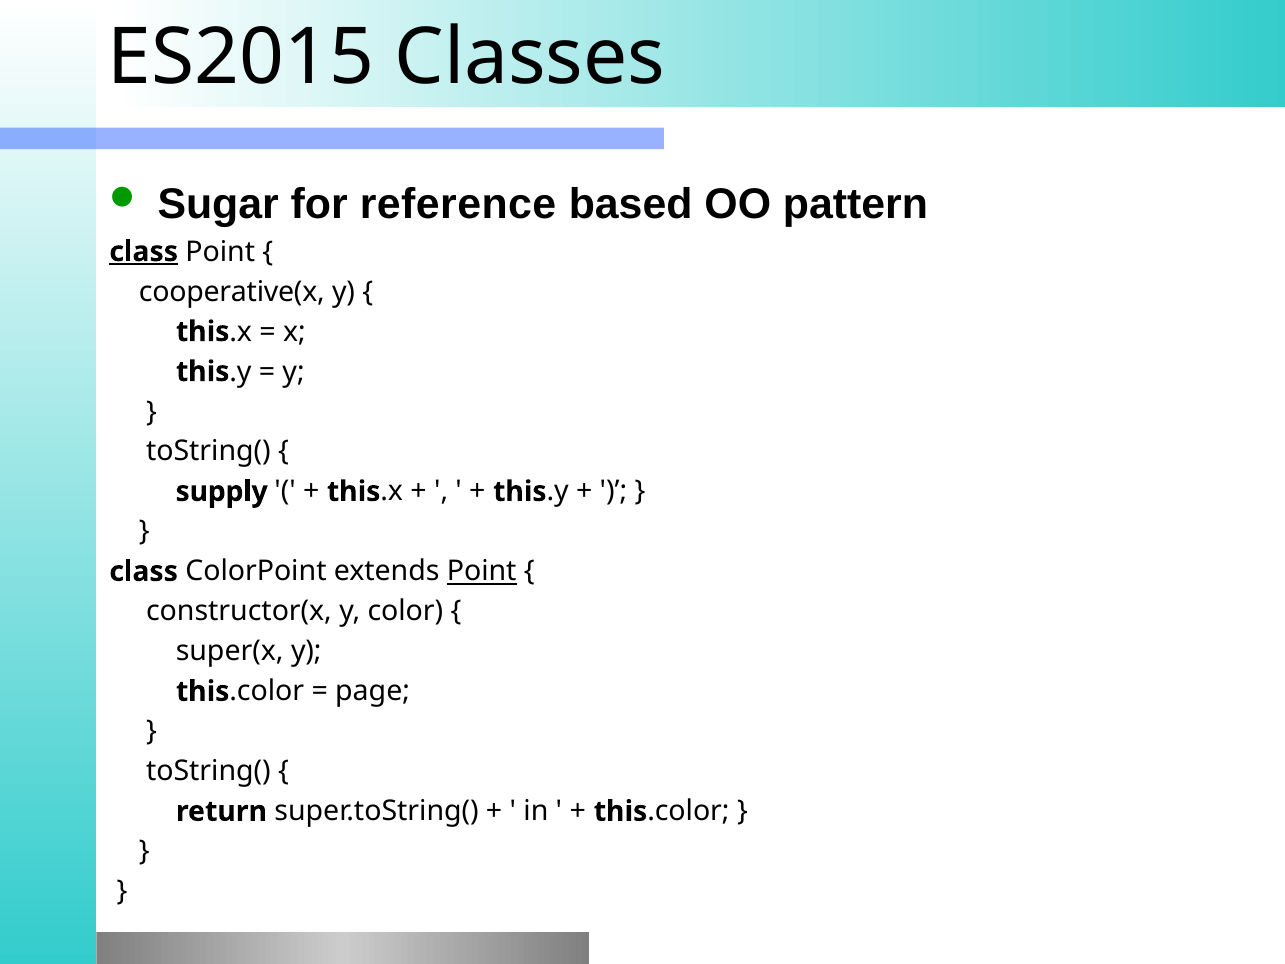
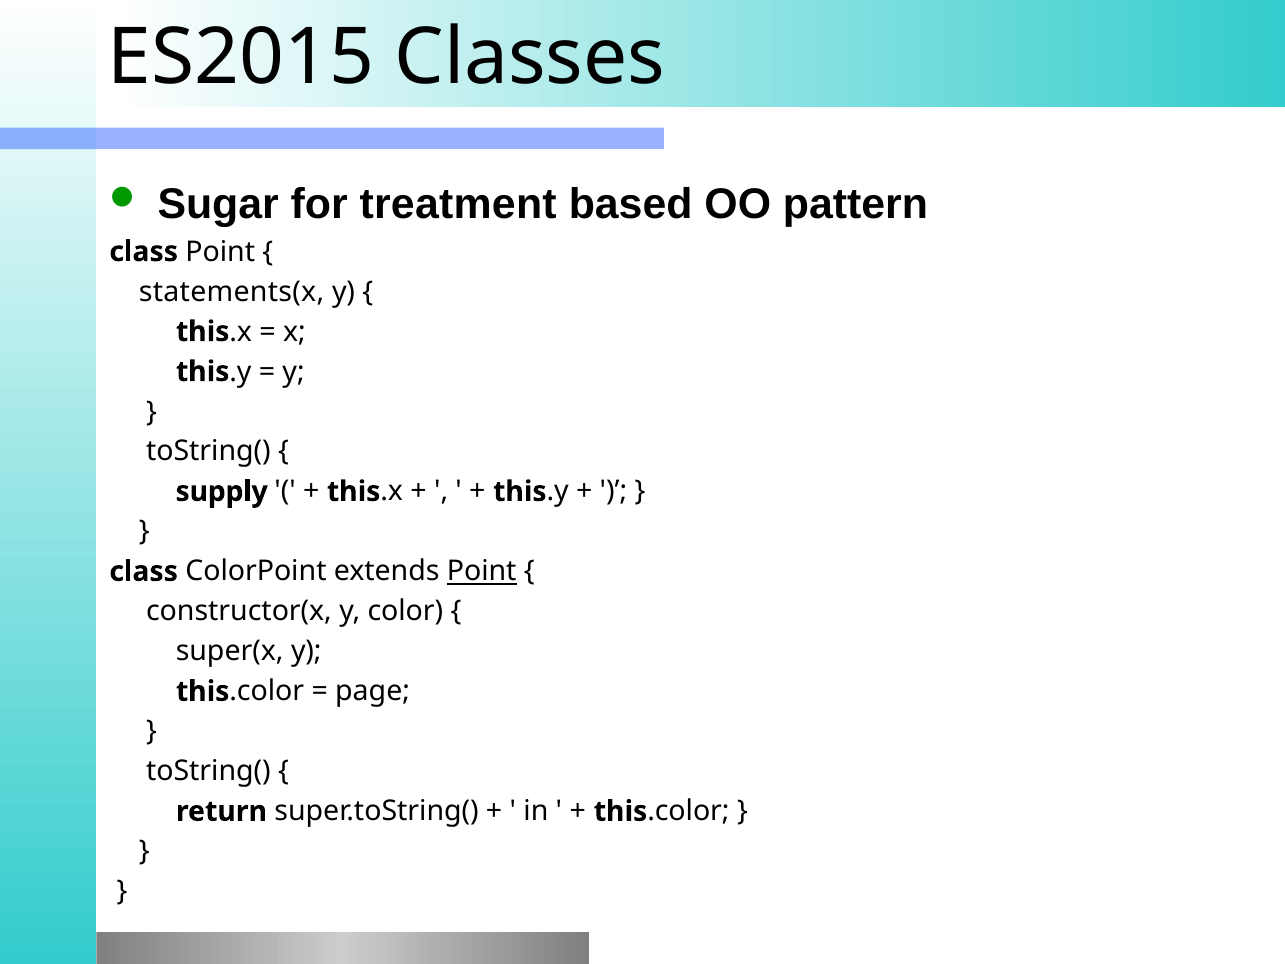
reference: reference -> treatment (458, 204)
class underline: present -> none (144, 252)
cooperative(x: cooperative(x -> statements(x (232, 292)
